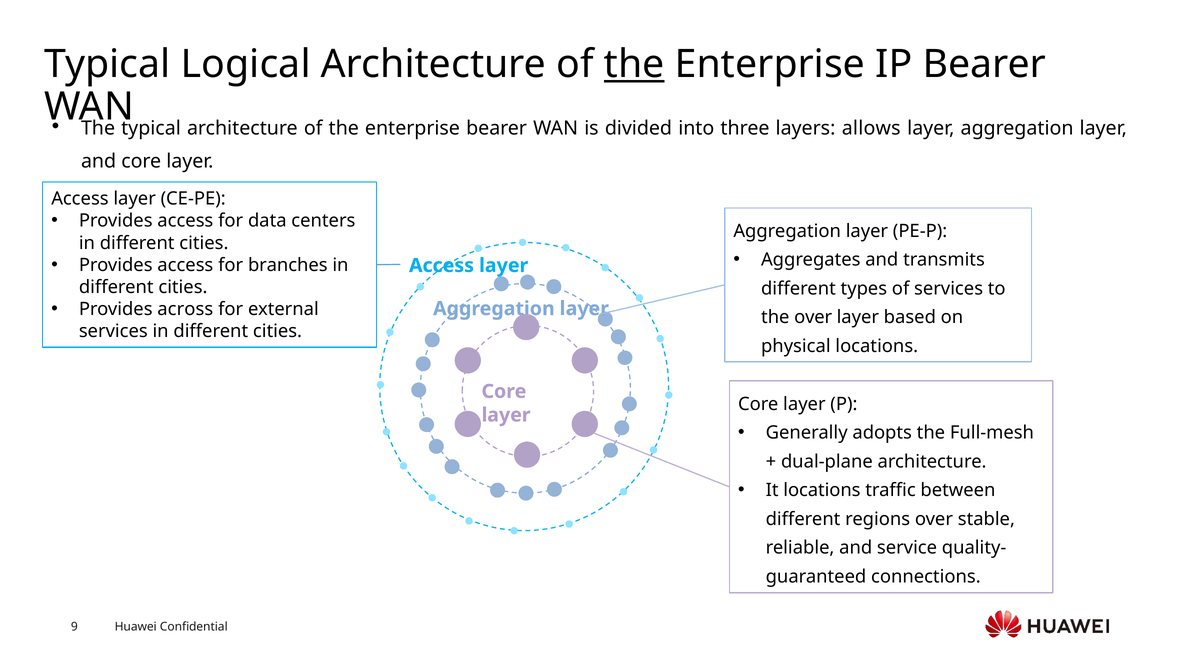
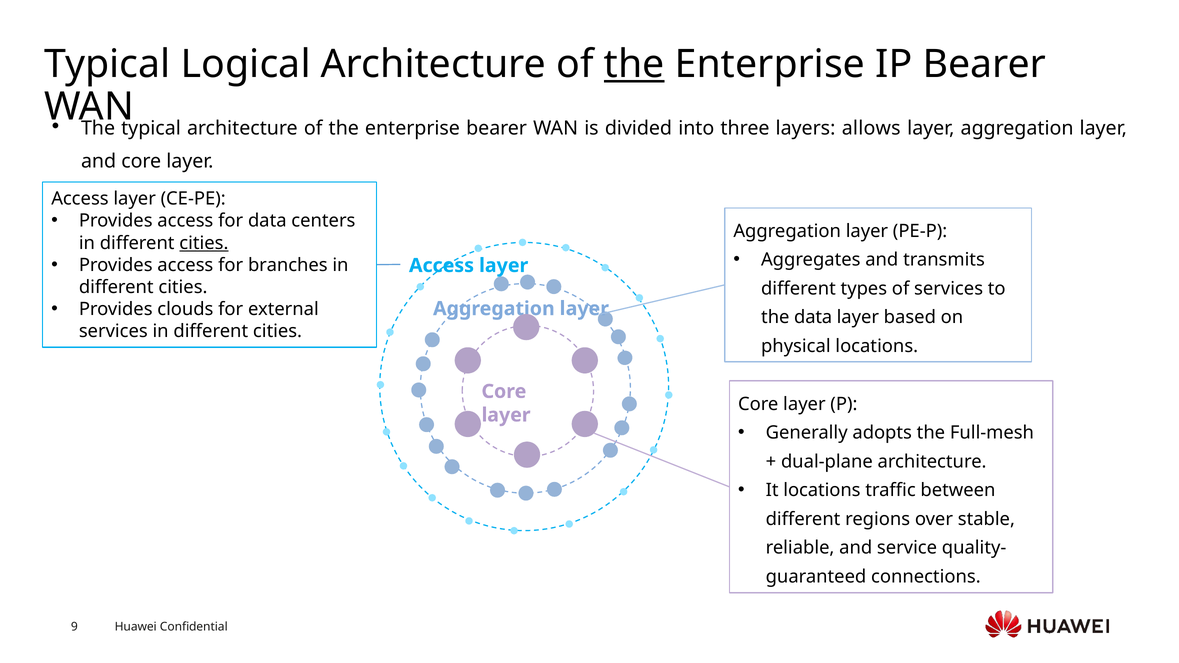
cities underline: none -> present (204, 243)
across: across -> clouds (185, 309)
the over: over -> data (813, 317)
